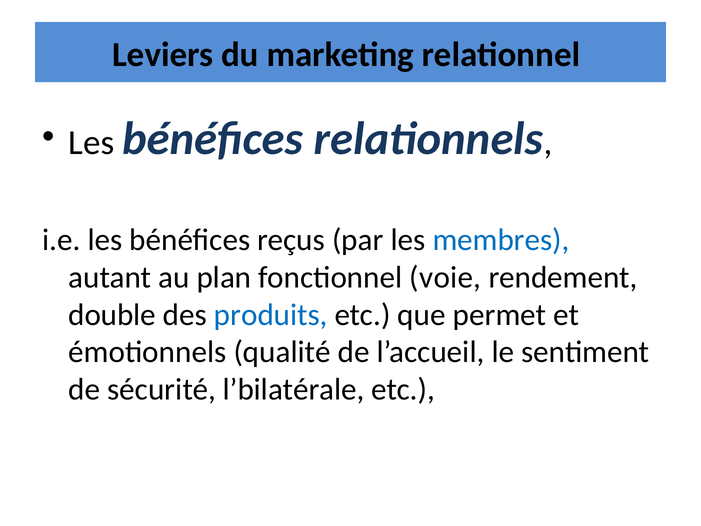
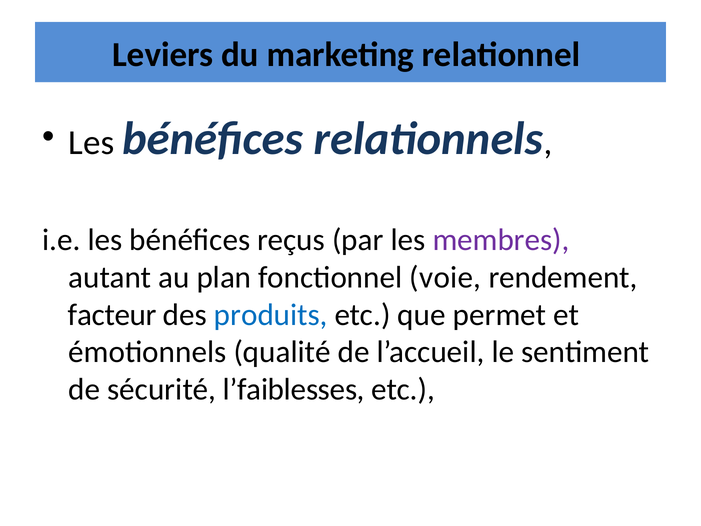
membres colour: blue -> purple (501, 240)
double: double -> facteur (112, 315)
l’bilatérale: l’bilatérale -> l’faiblesses (294, 389)
